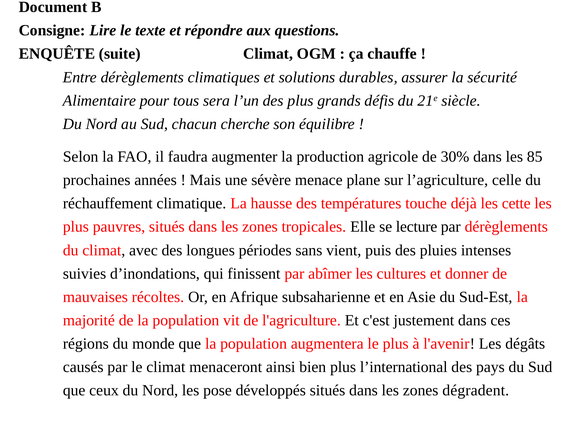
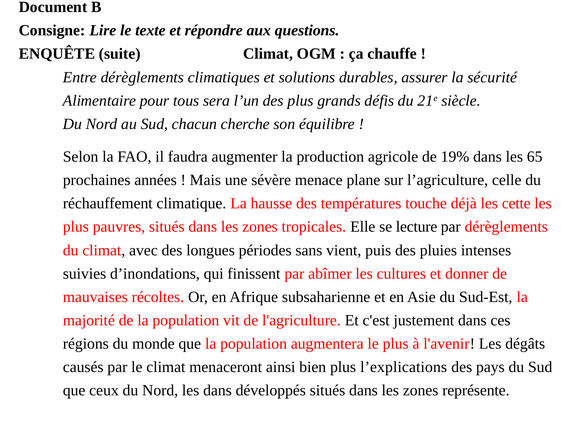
30%: 30% -> 19% (455, 157)
85: 85 -> 65 (535, 157)
l’international: l’international -> l’explications (404, 367)
les pose: pose -> dans (217, 390)
dégradent: dégradent -> représente (476, 390)
